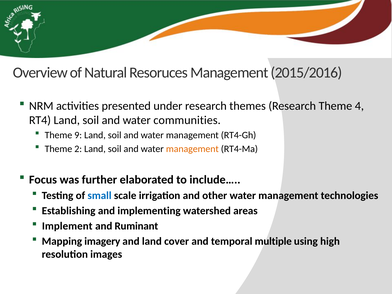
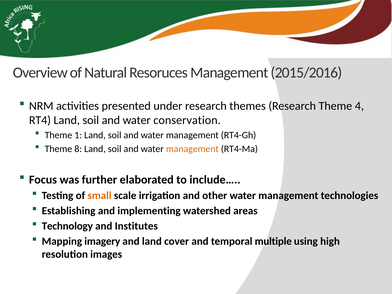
communities: communities -> conservation (187, 120)
9: 9 -> 1 (78, 135)
2: 2 -> 8 (78, 149)
small colour: blue -> orange (100, 195)
Implement: Implement -> Technology (67, 226)
Ruminant: Ruminant -> Institutes (136, 226)
